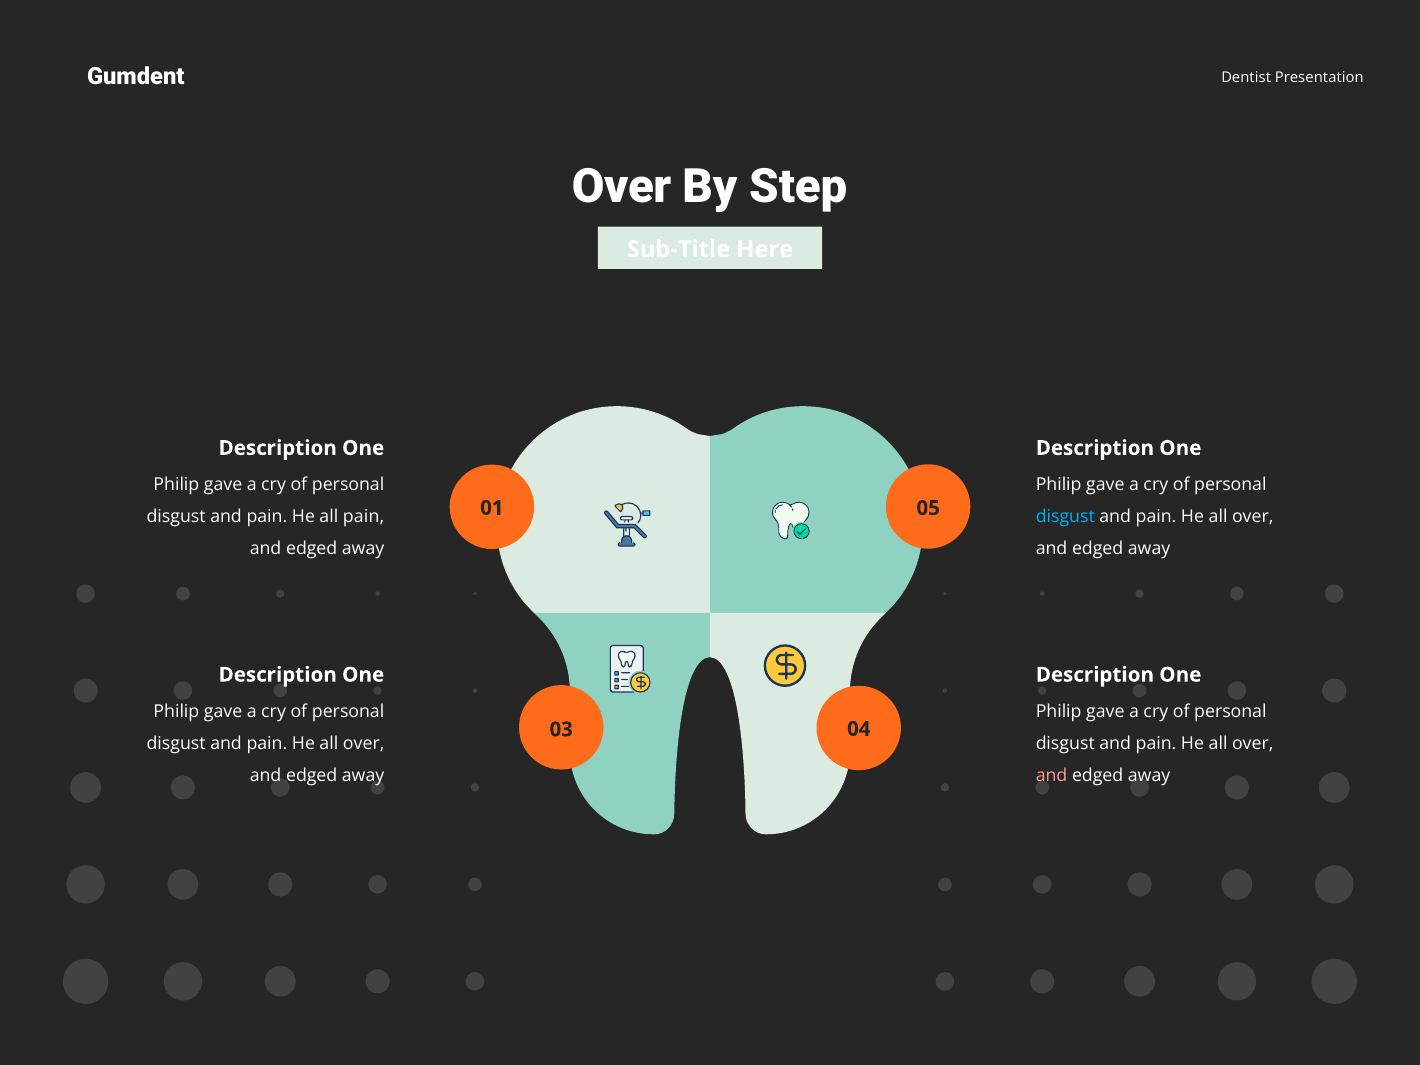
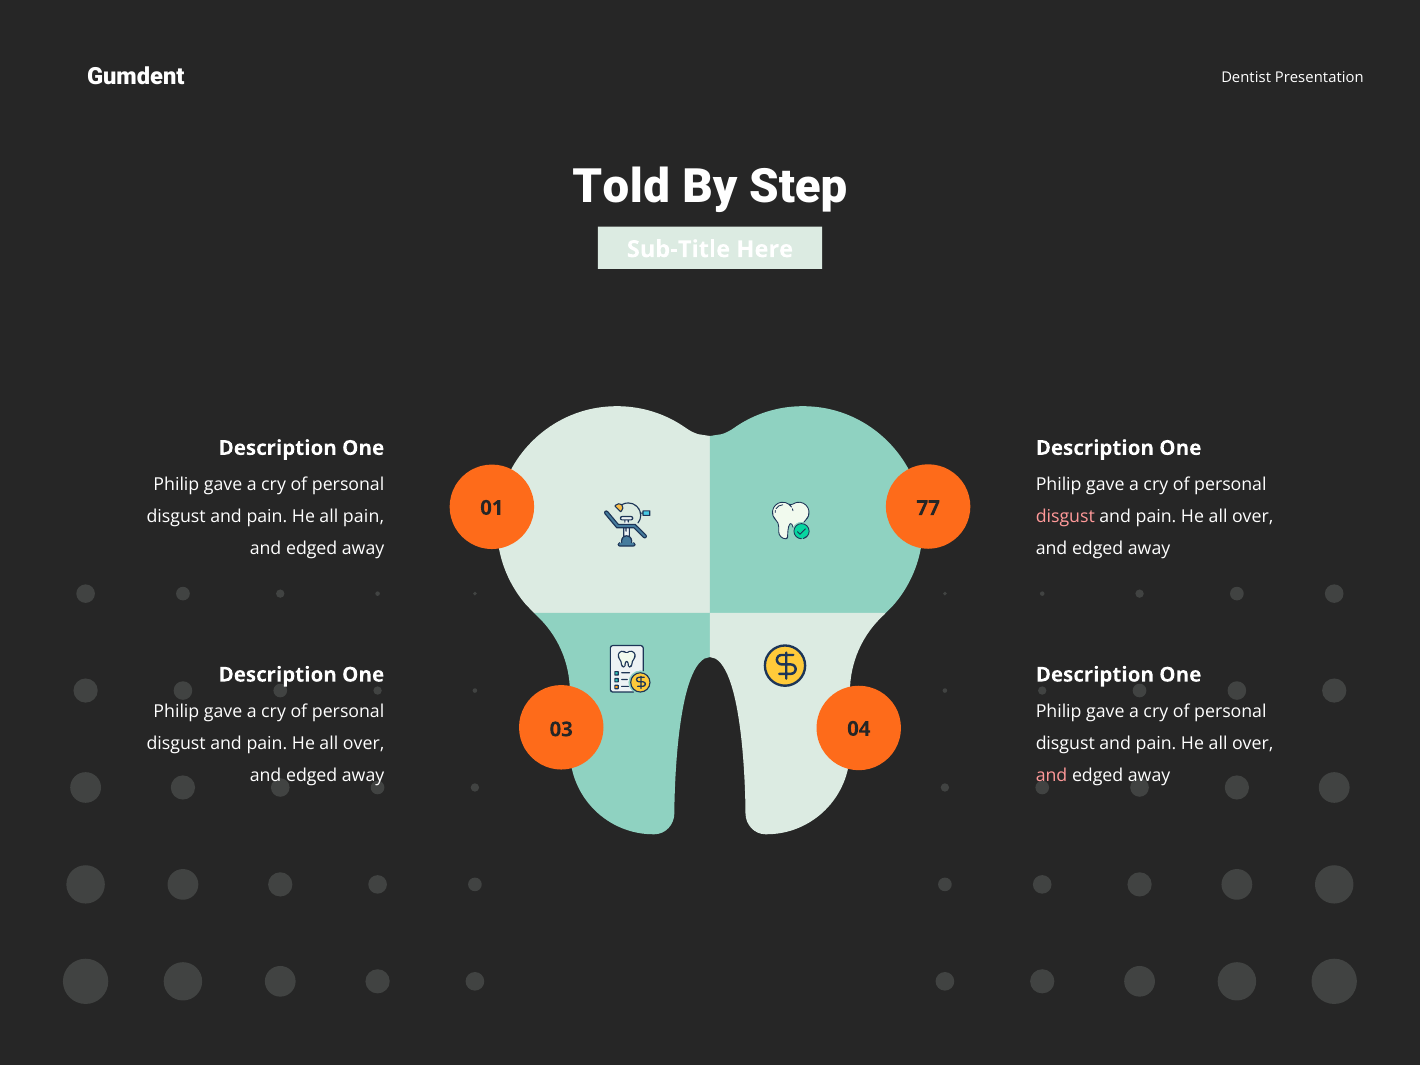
Over: Over -> Told (621, 187)
05: 05 -> 77 (928, 508)
disgust colour: light blue -> pink (1065, 517)
